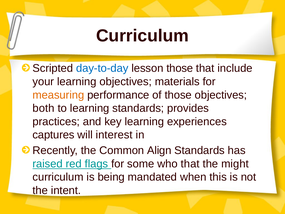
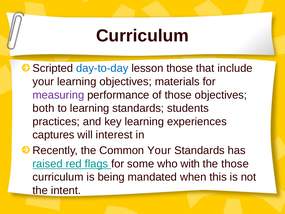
measuring colour: orange -> purple (58, 95)
provides: provides -> students (188, 108)
Common Align: Align -> Your (159, 150)
who that: that -> with (190, 164)
the might: might -> those (235, 164)
